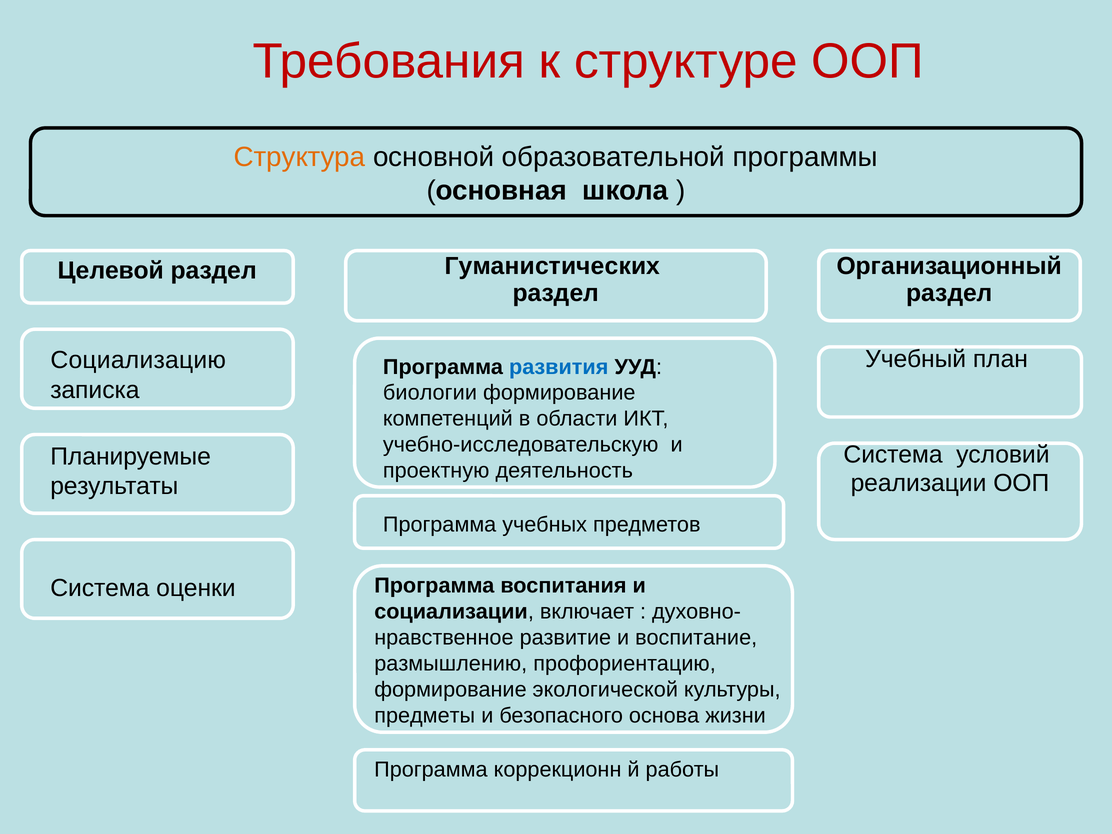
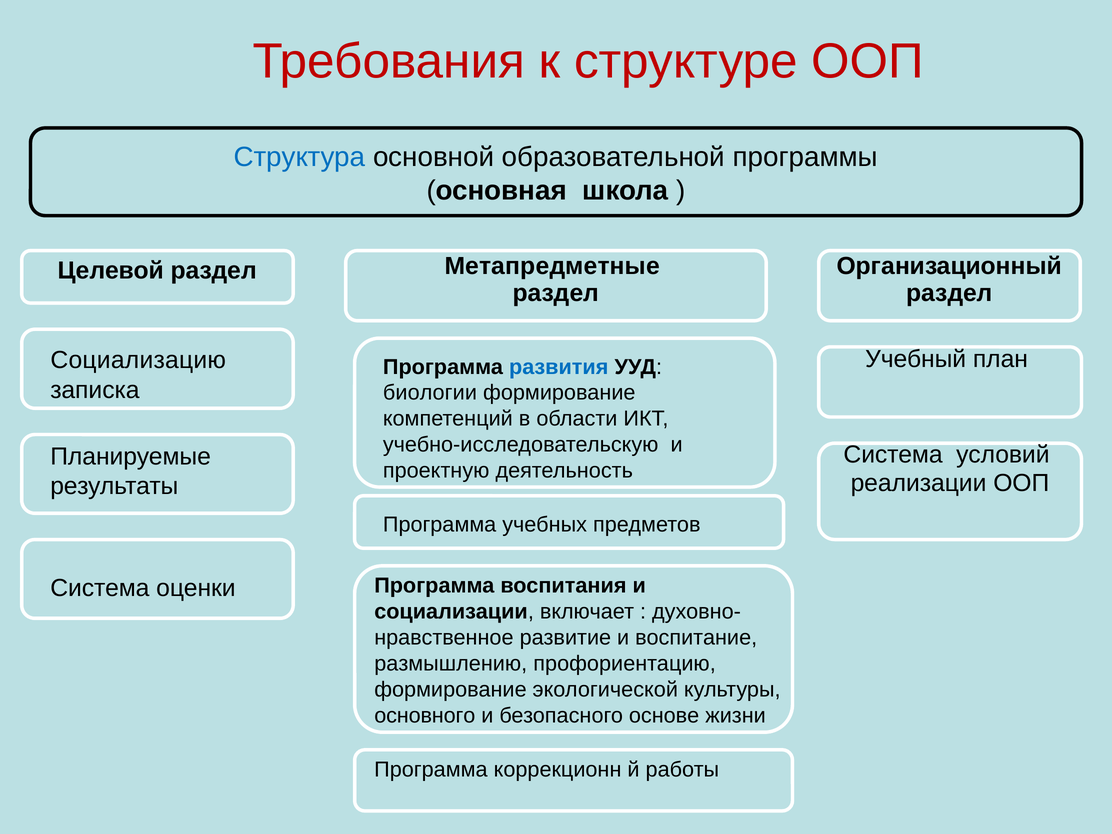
Структура colour: orange -> blue (299, 157)
Гуманистических: Гуманистических -> Метапредметные (552, 266)
предметы: предметы -> основного (425, 716)
основа: основа -> основе (664, 716)
